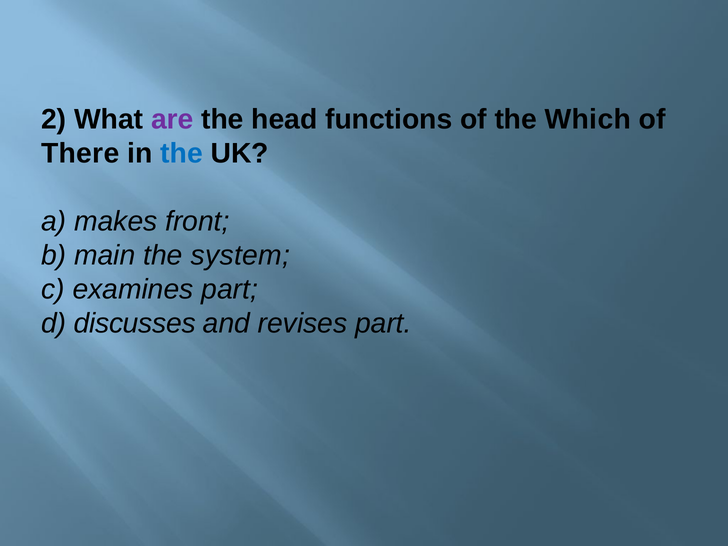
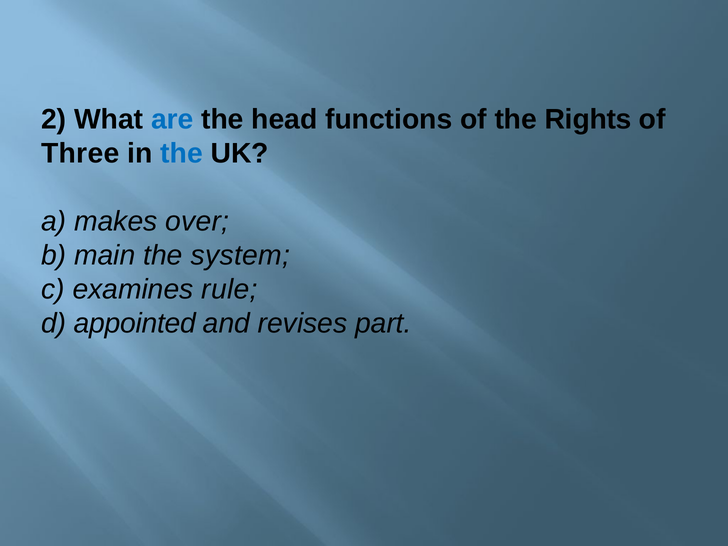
are colour: purple -> blue (172, 119)
Which: Which -> Rights (588, 119)
There: There -> Three (80, 153)
front: front -> over (197, 221)
examines part: part -> rule (229, 289)
discusses: discusses -> appointed (135, 323)
